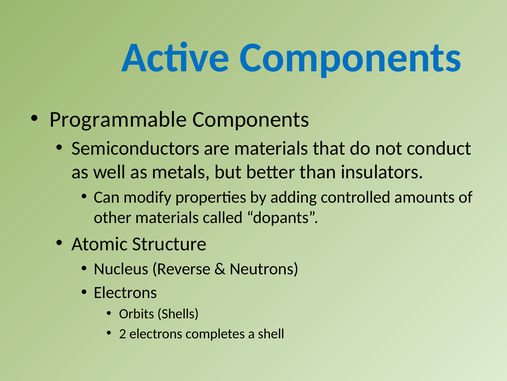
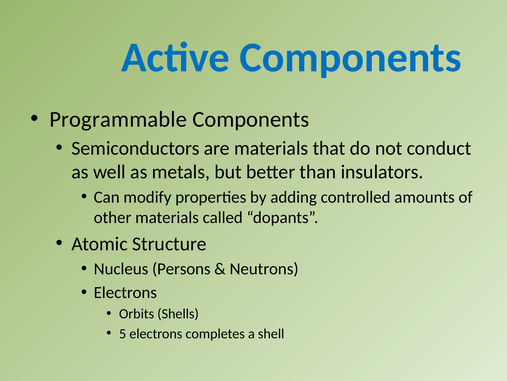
Reverse: Reverse -> Persons (181, 269)
2: 2 -> 5 (123, 333)
